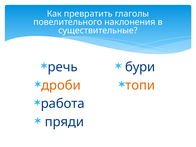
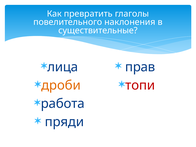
речь: речь -> лица (63, 67)
бури: бури -> прав (140, 67)
топи colour: orange -> red (140, 85)
